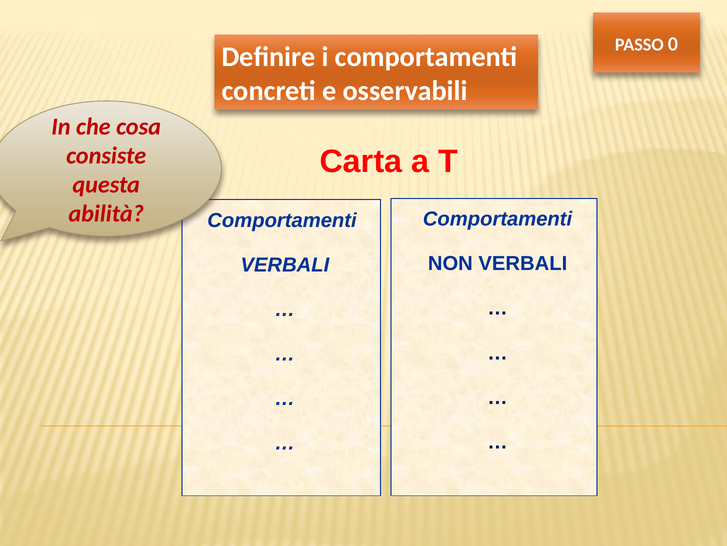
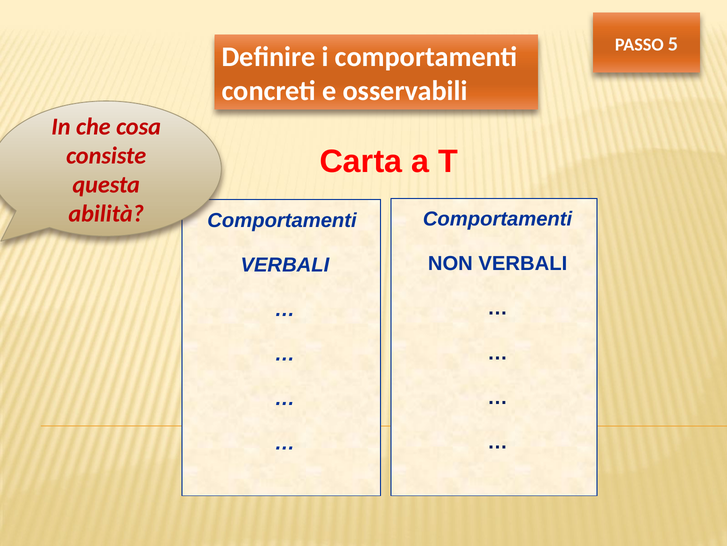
0: 0 -> 5 (673, 44)
